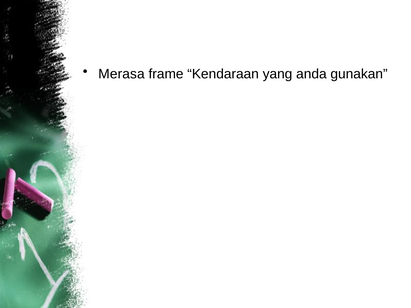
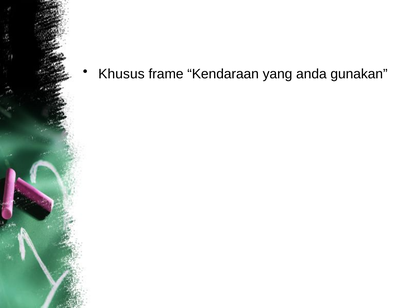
Merasa: Merasa -> Khusus (121, 74)
